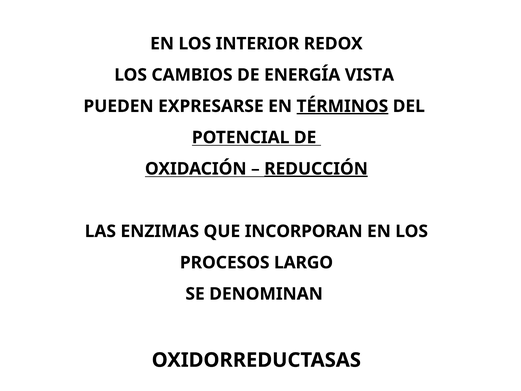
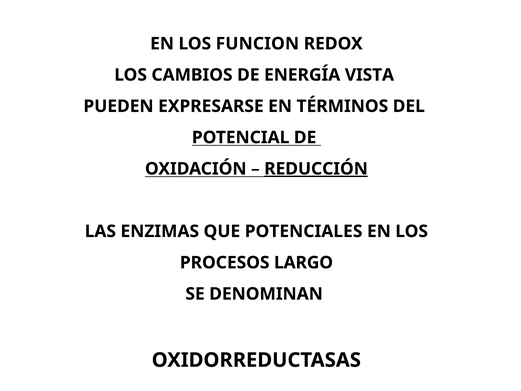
INTERIOR: INTERIOR -> FUNCION (257, 44)
TÉRMINOS underline: present -> none (342, 106)
INCORPORAN: INCORPORAN -> POTENCIALES (304, 231)
